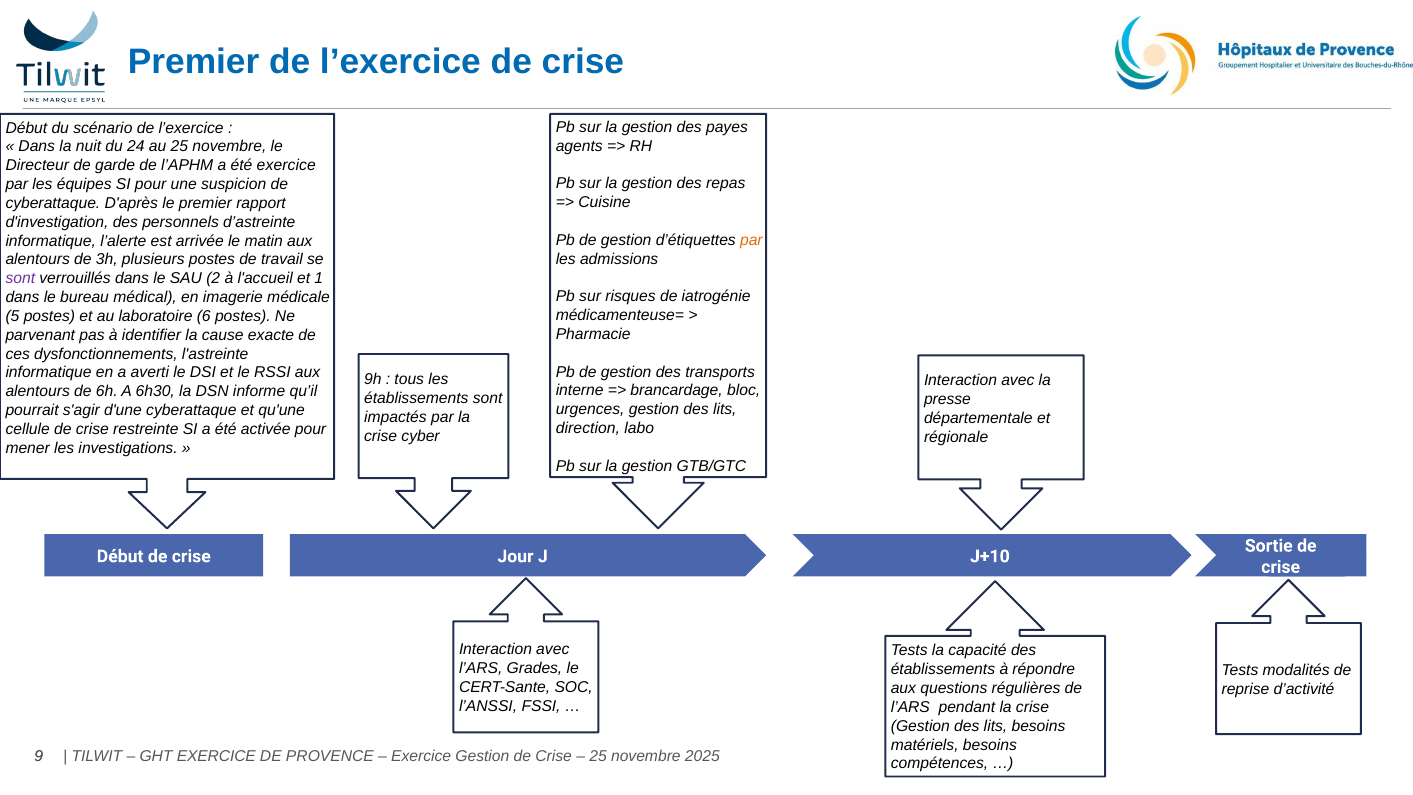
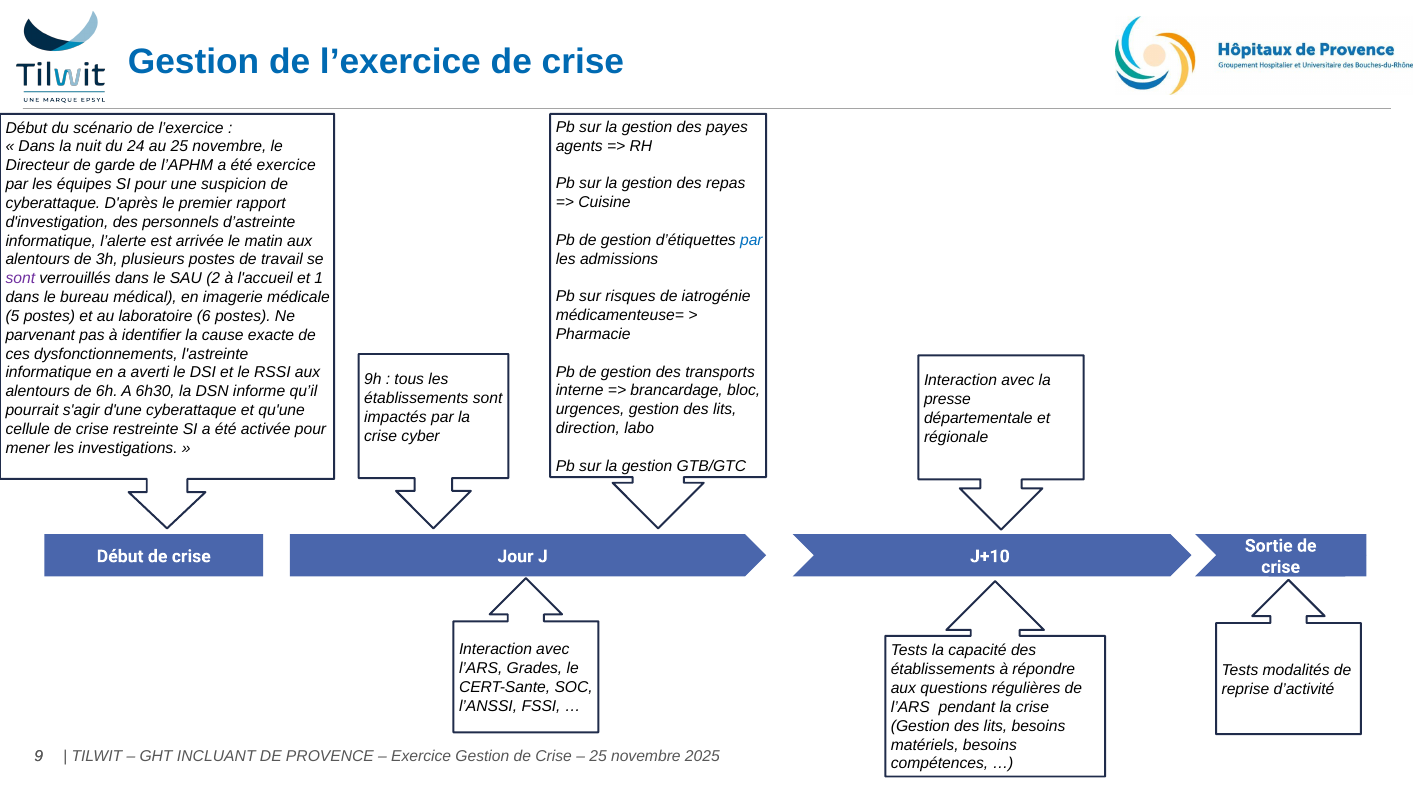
Premier: Premier -> Gestion (194, 62)
par colour: orange -> blue (751, 240)
GHT EXERCICE: EXERCICE -> INCLUANT (216, 756)
